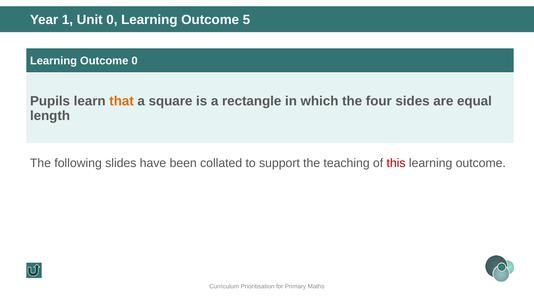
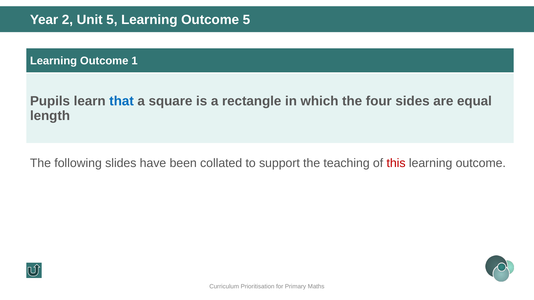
1: 1 -> 2 (67, 20)
Unit 0: 0 -> 5 (112, 20)
Outcome 0: 0 -> 1 (135, 61)
that colour: orange -> blue (122, 101)
